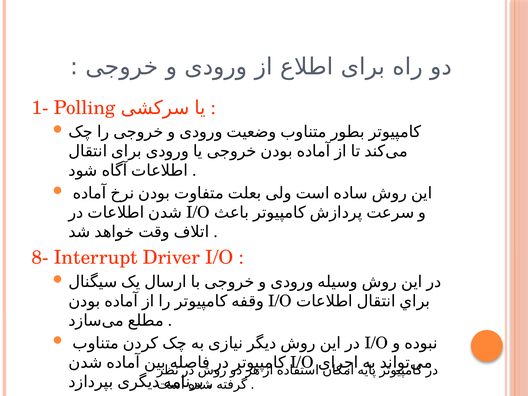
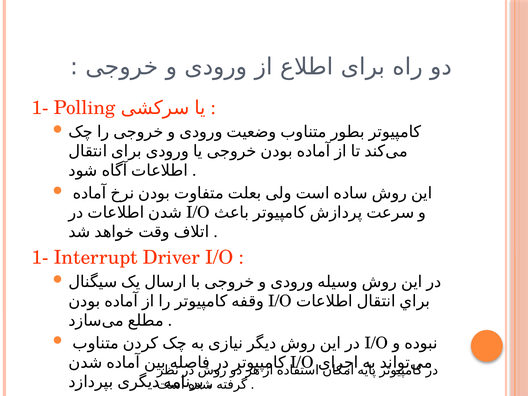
8-: 8- -> 1- (40, 258)
